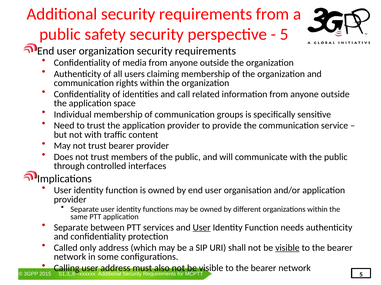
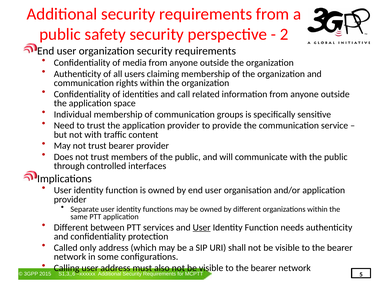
5: 5 -> 2 (284, 34)
Separate: Separate -> Different (71, 228)
visible underline: present -> none (287, 248)
